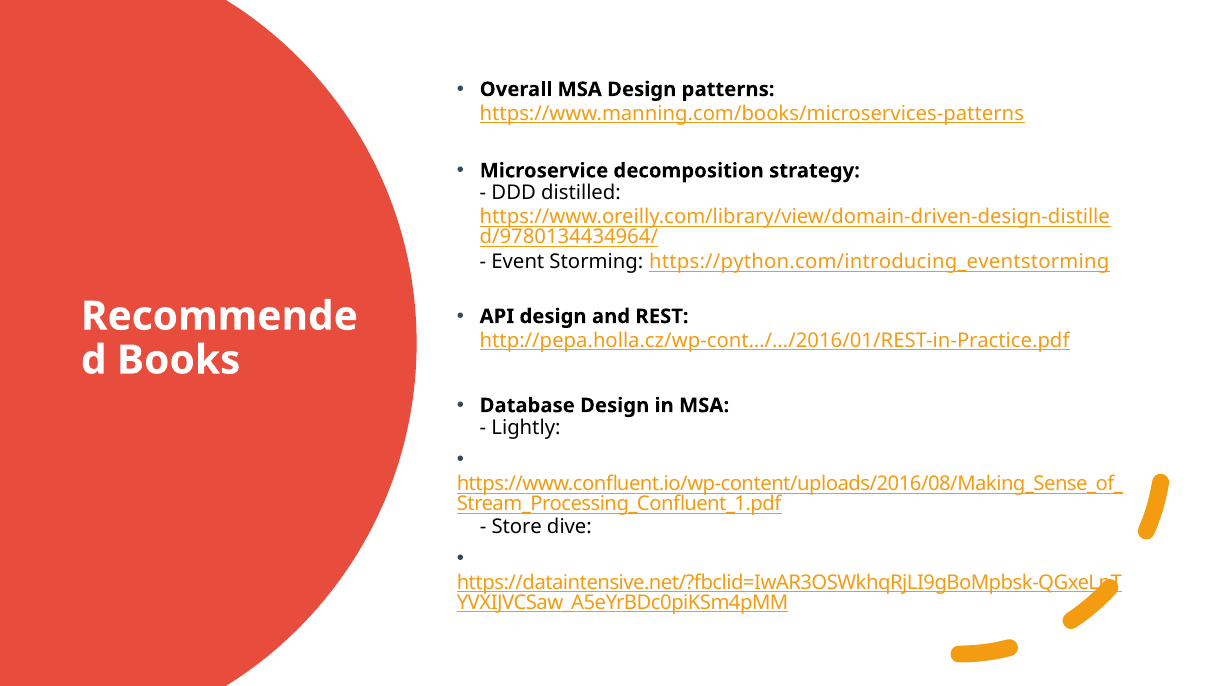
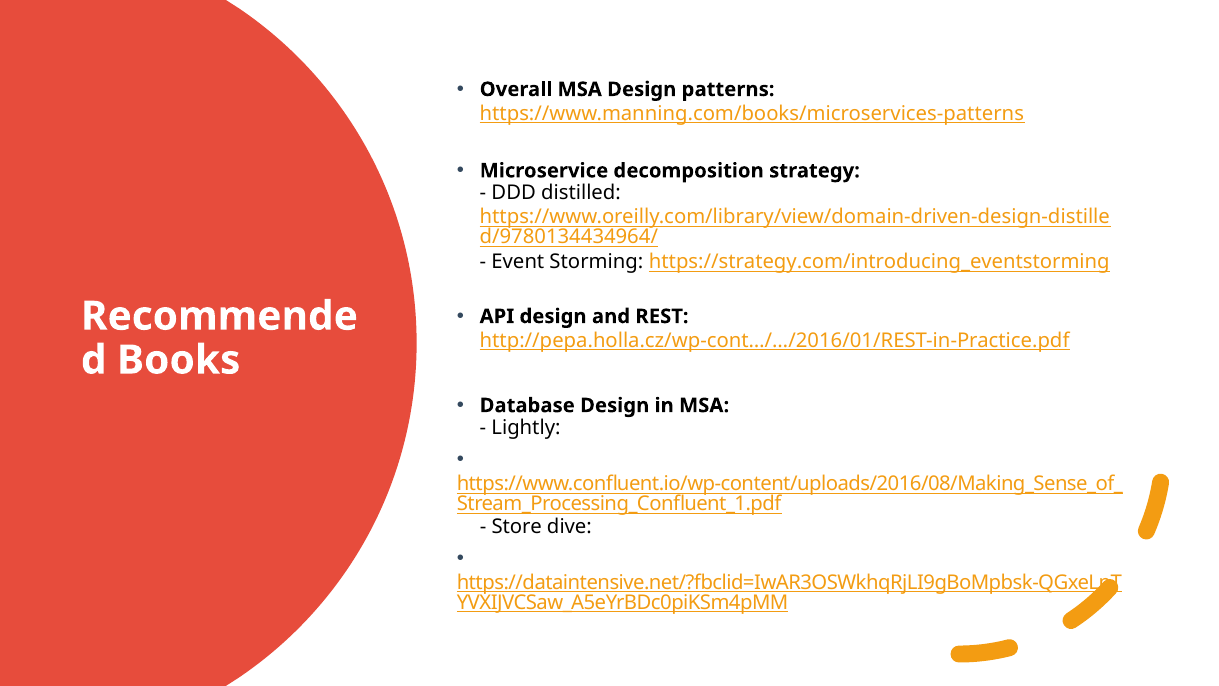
https://python.com/introducing_eventstorming: https://python.com/introducing_eventstorming -> https://strategy.com/introducing_eventstorming (879, 262)
